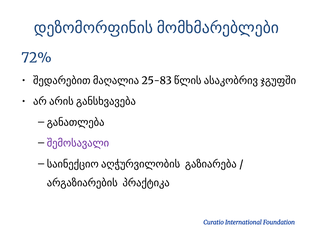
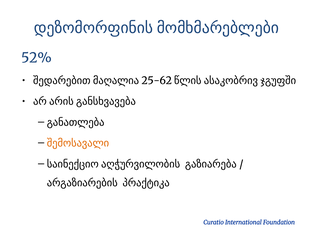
72%: 72% -> 52% (36, 58)
25-83: 25-83 -> 25-62 (157, 81)
შემოსავალი colour: purple -> orange (78, 143)
